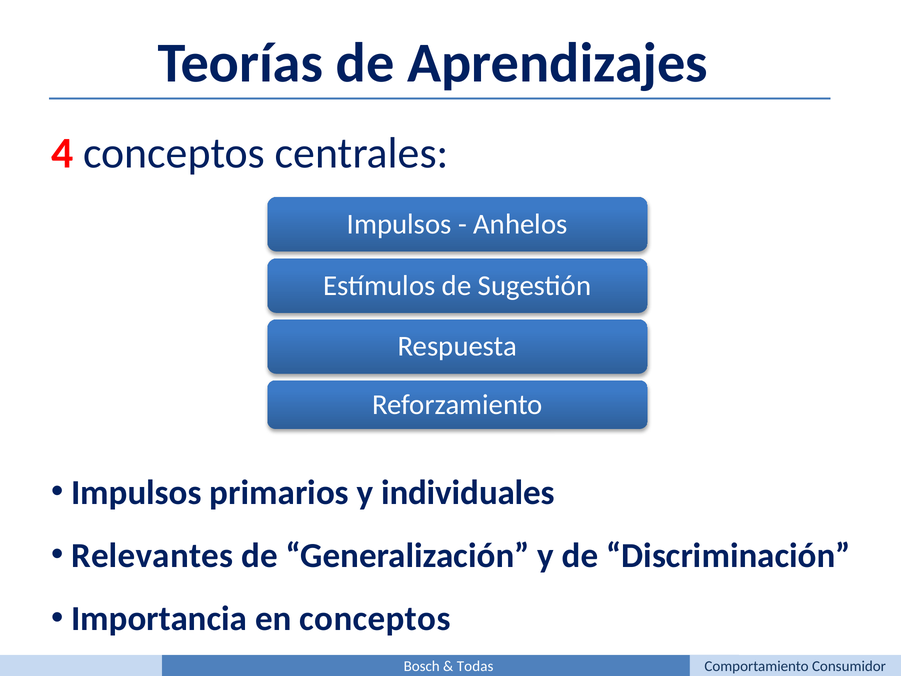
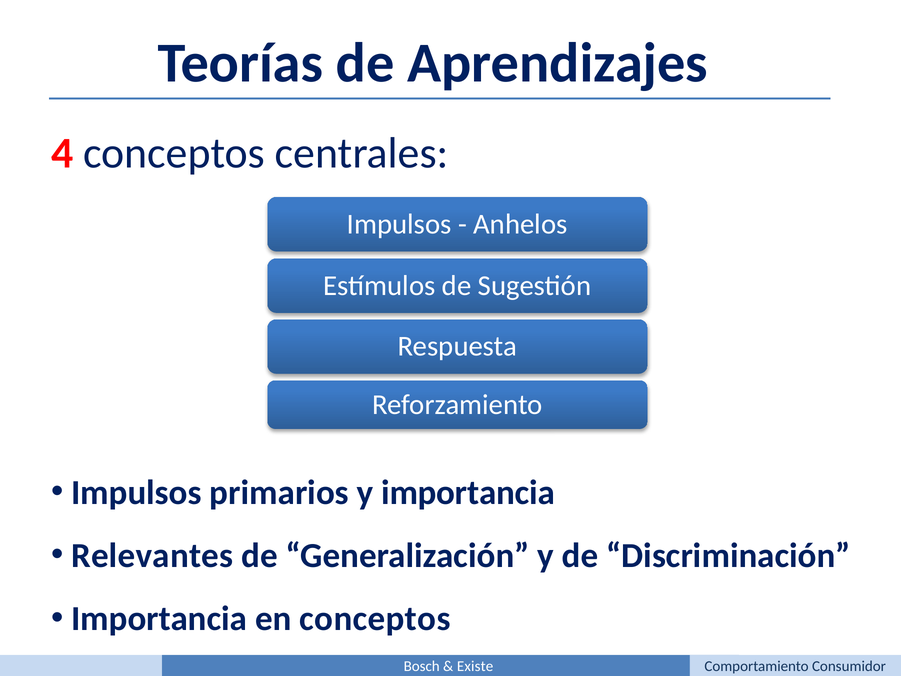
y individuales: individuales -> importancia (468, 492)
Todas: Todas -> Existe (475, 666)
